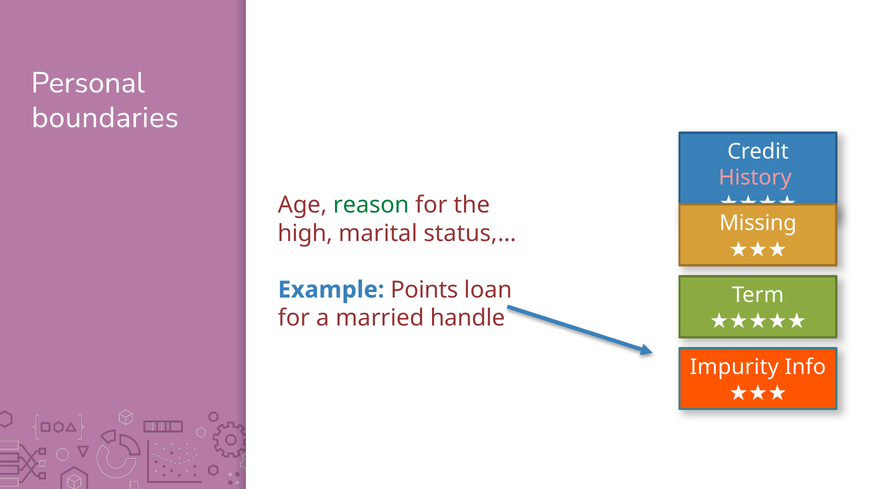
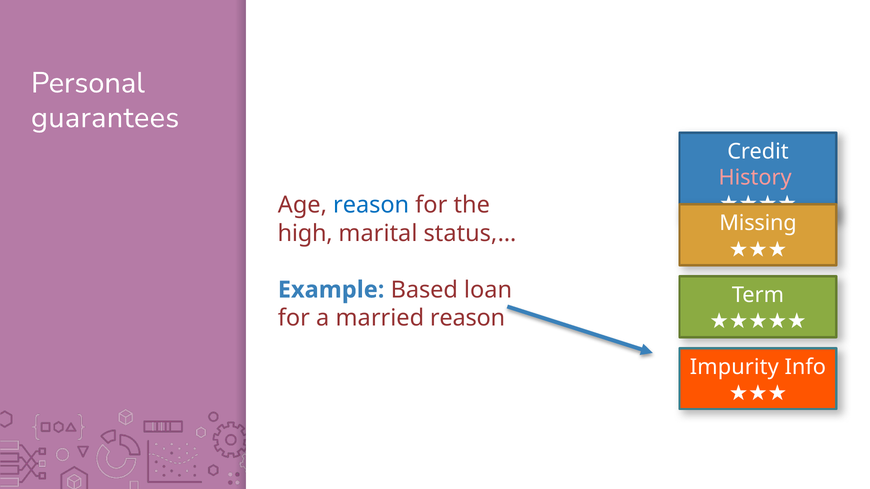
boundaries: boundaries -> guarantees (105, 118)
reason colour: green -> blue (371, 205)
Points: Points -> Based (424, 290)
married handle: handle -> reason (468, 318)
